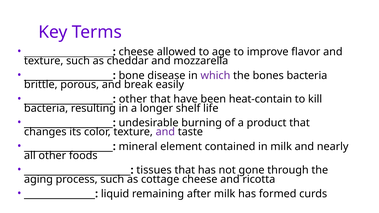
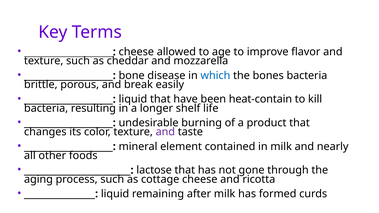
which colour: purple -> blue (215, 76)
other: other -> liquid (133, 99)
tissues: tissues -> lactose (154, 170)
